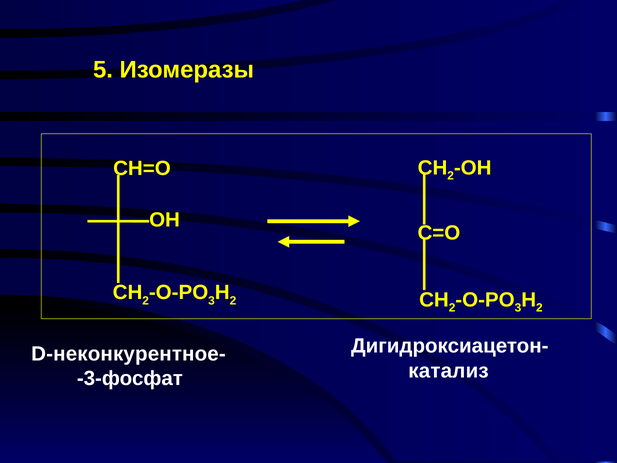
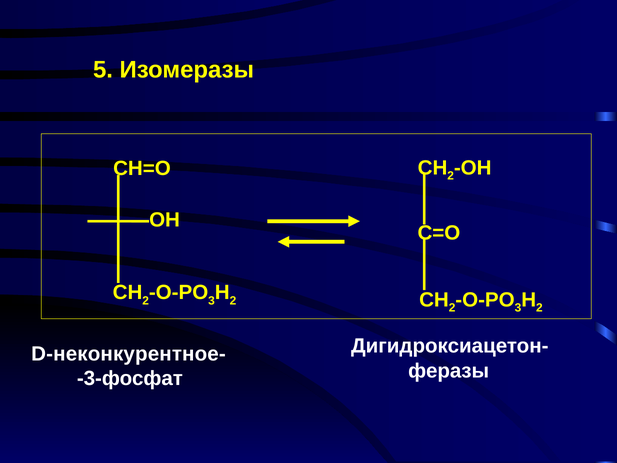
катализ: катализ -> феразы (449, 371)
